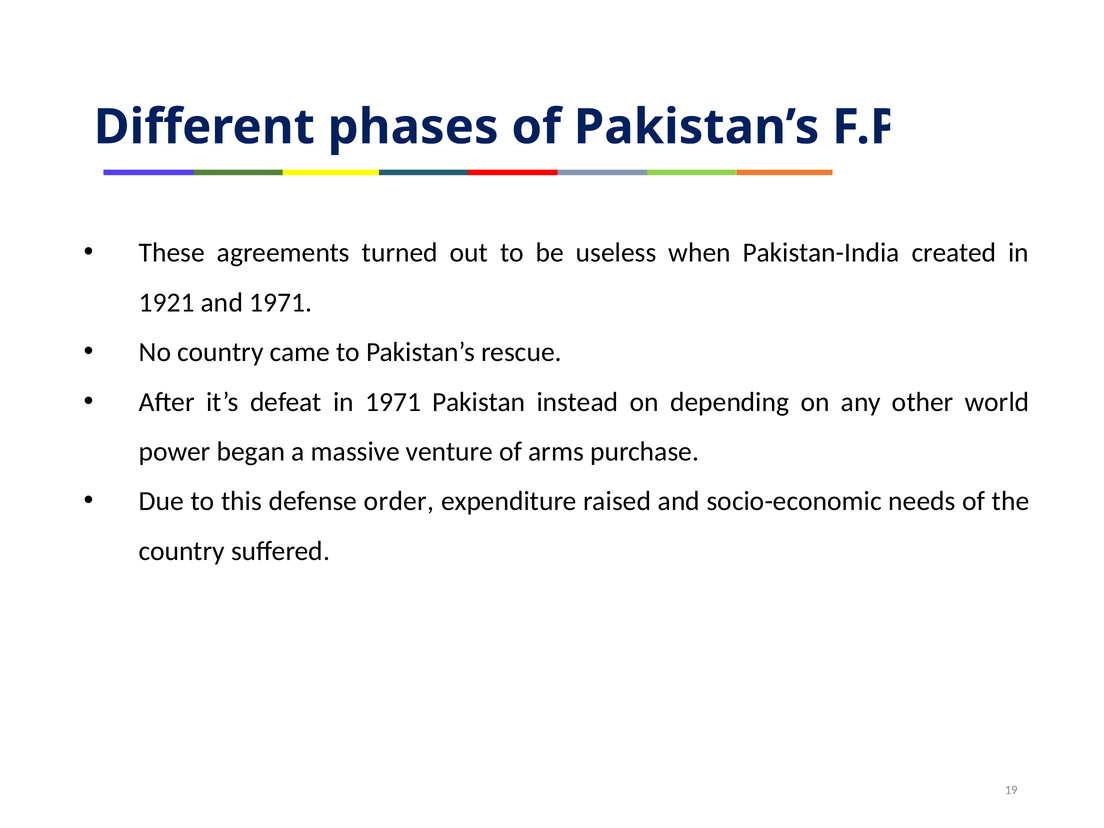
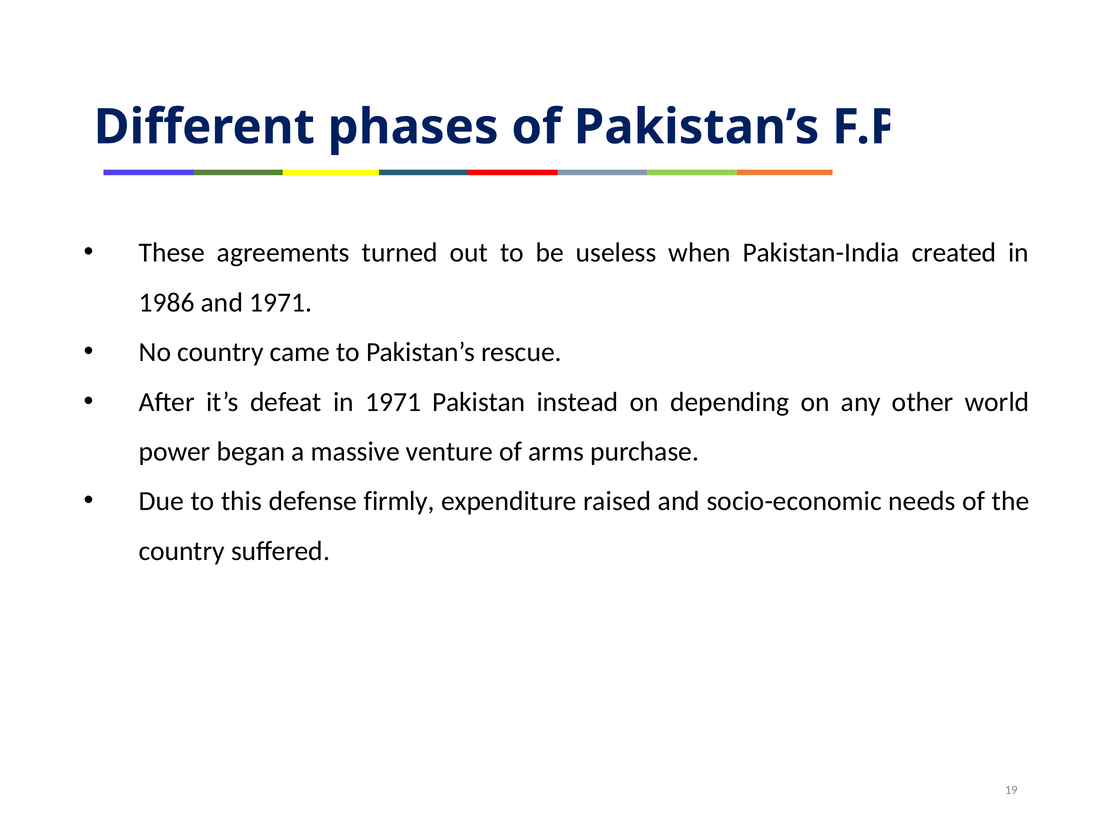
1921: 1921 -> 1986 (167, 303)
order: order -> firmly (399, 501)
